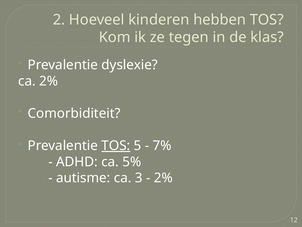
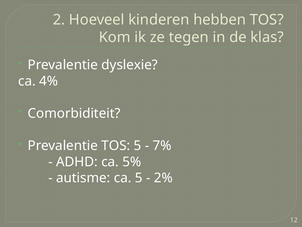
ca 2%: 2% -> 4% (49, 81)
TOS underline: present -> none (116, 145)
ca 3: 3 -> 5 (139, 178)
